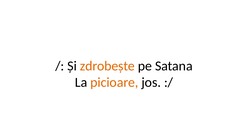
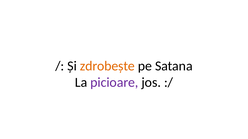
picioare colour: orange -> purple (114, 83)
